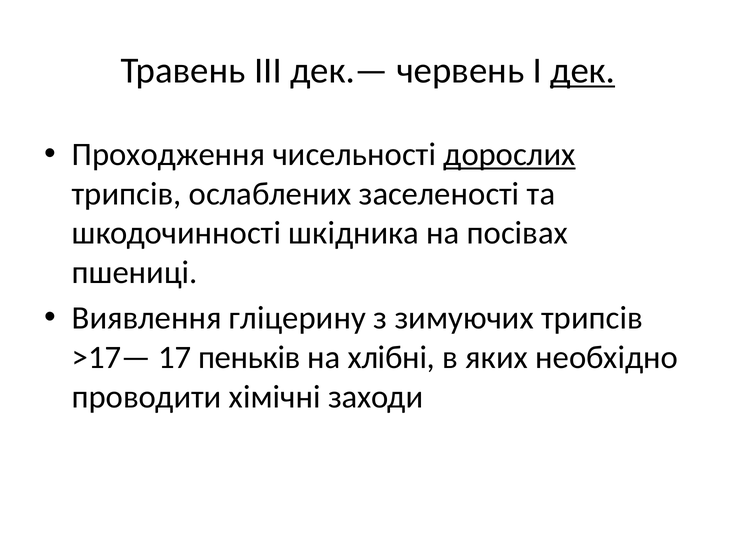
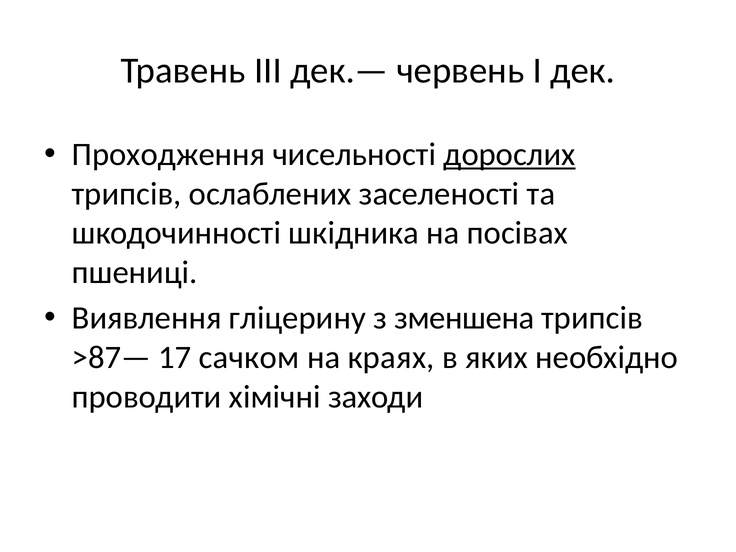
дек underline: present -> none (583, 71)
зимуючих: зимуючих -> зменшена (464, 318)
>17—: >17— -> >87— (111, 357)
пеньків: пеньків -> сачком (249, 357)
хлібні: хлібні -> краях (391, 357)
